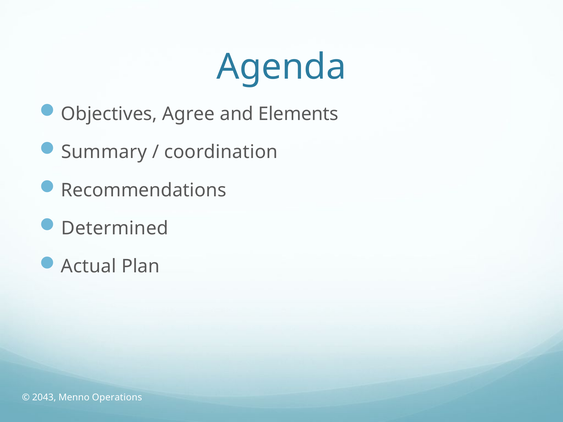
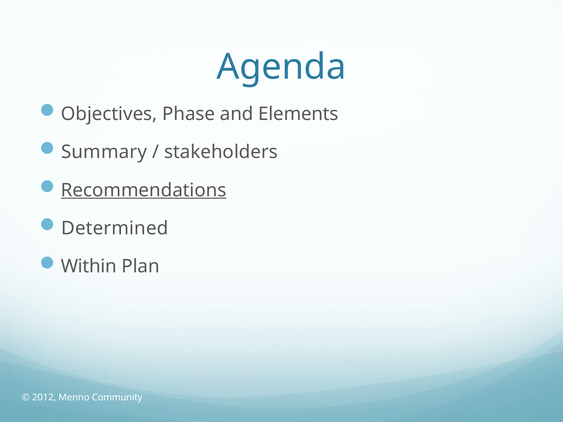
Agree: Agree -> Phase (189, 114)
coordination: coordination -> stakeholders (221, 152)
Recommendations underline: none -> present (144, 190)
Actual: Actual -> Within (89, 267)
2043: 2043 -> 2012 (44, 398)
Operations: Operations -> Community (117, 398)
